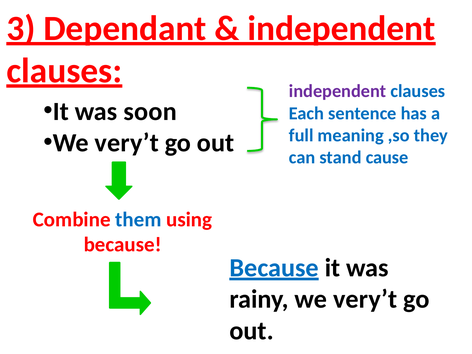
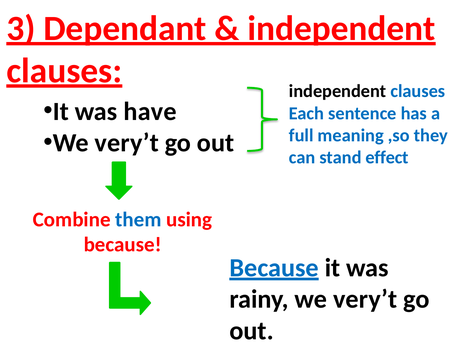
independent colour: purple -> black (338, 91)
soon: soon -> have (150, 111)
cause: cause -> effect (387, 157)
